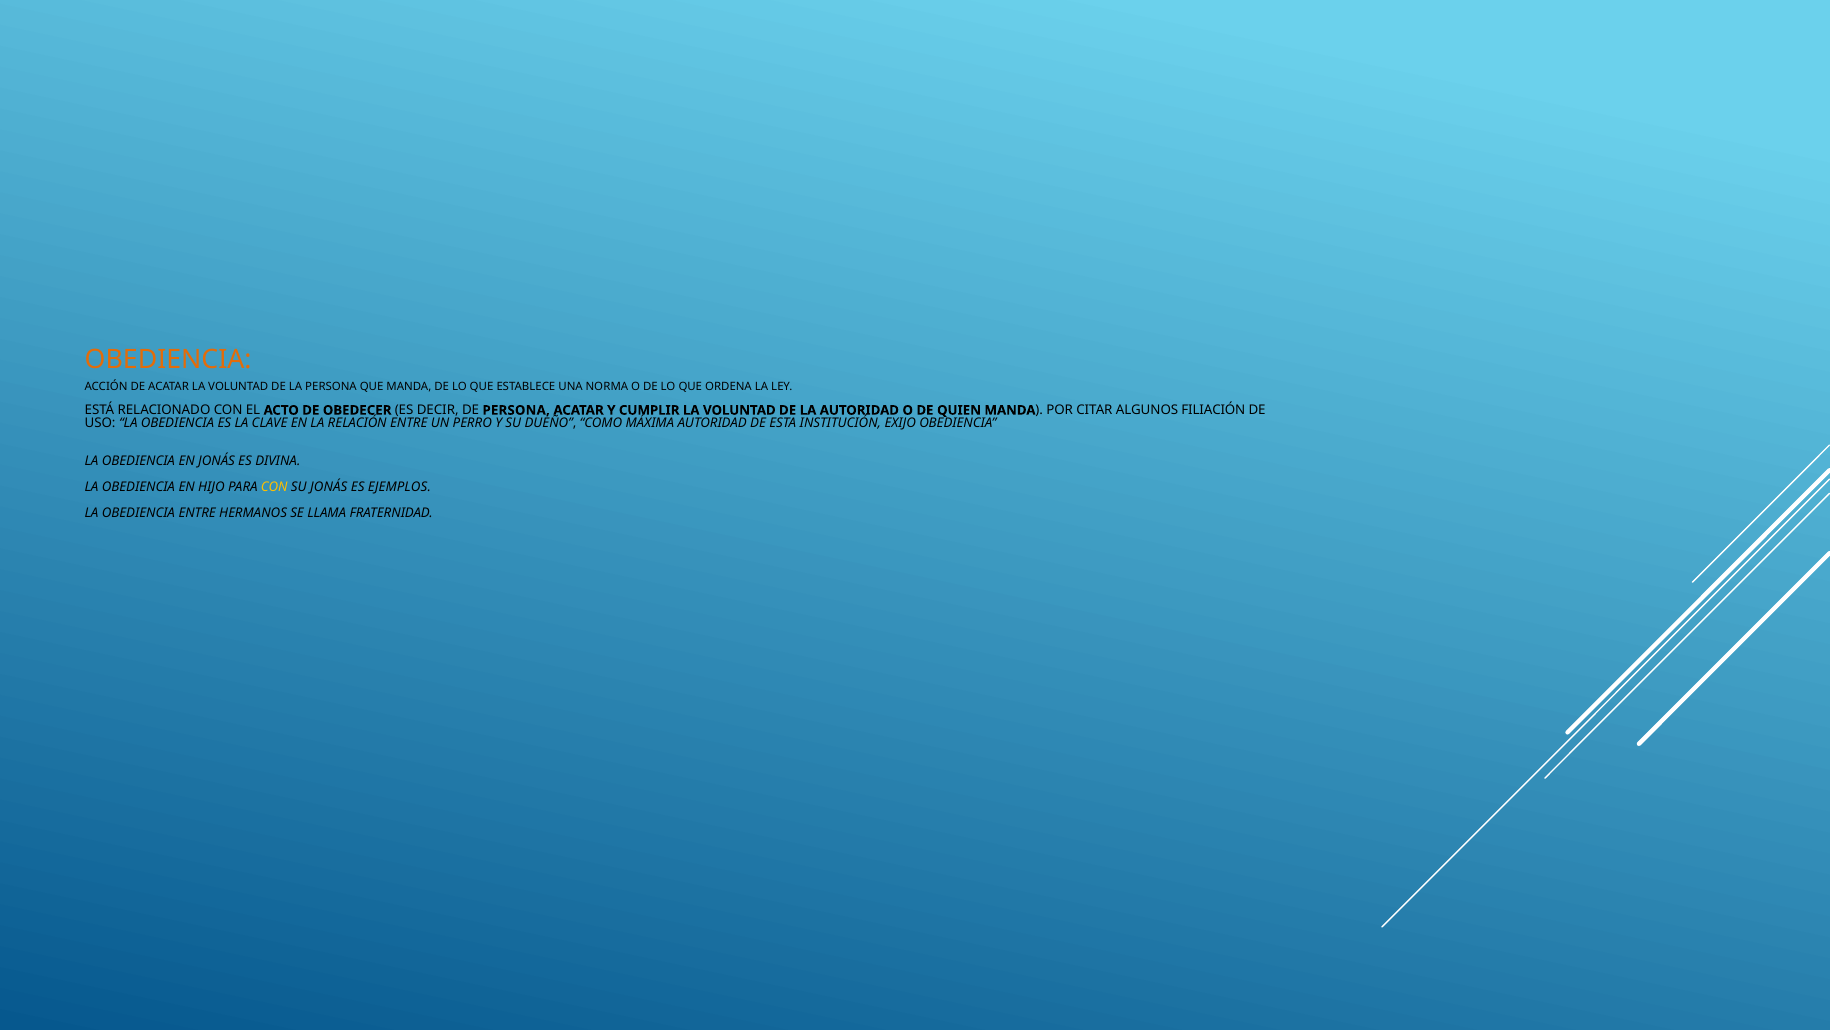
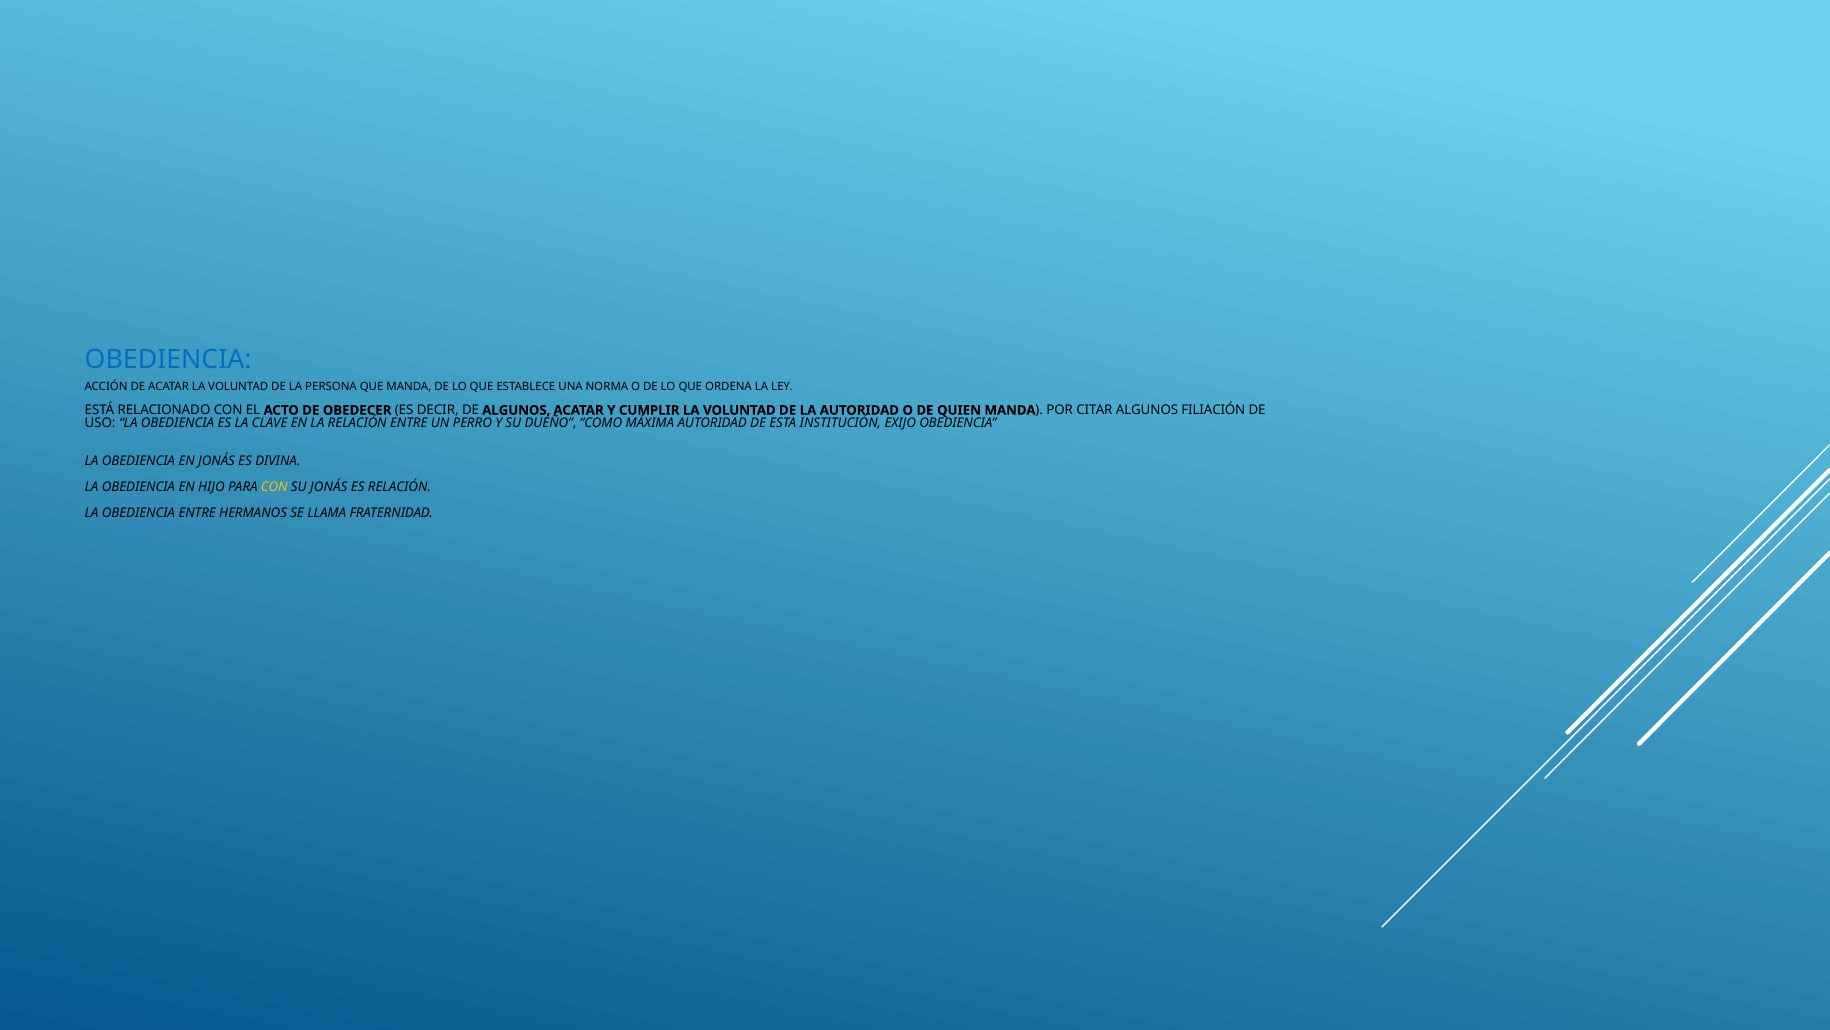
OBEDIENCIA colour: orange -> blue (168, 360)
DE PERSONA: PERSONA -> ALGUNOS (516, 410)
ES EJEMPLOS: EJEMPLOS -> RELACIÓN (399, 487)
